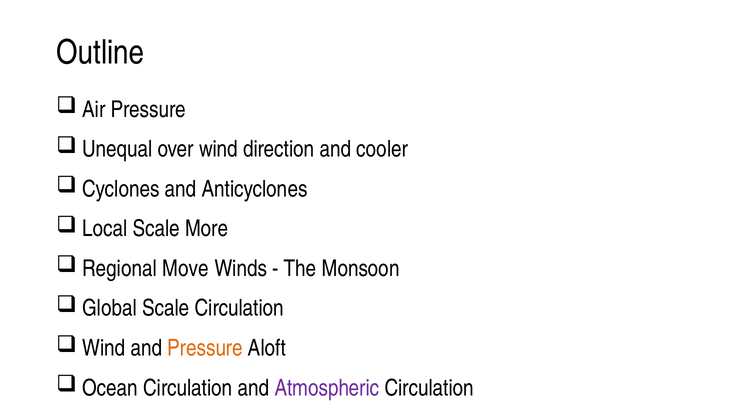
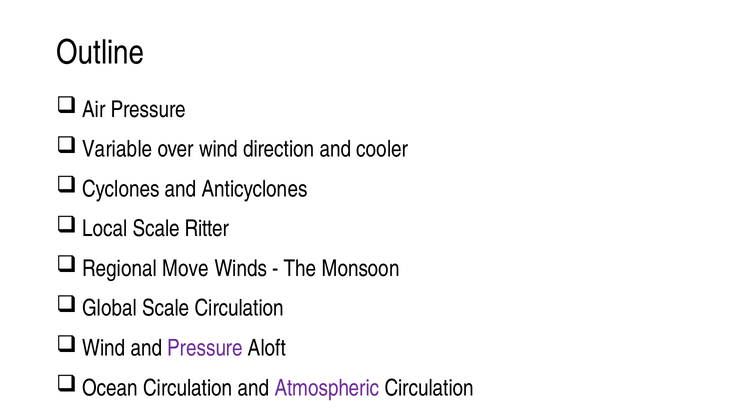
Unequal: Unequal -> Variable (117, 149)
More: More -> Ritter (207, 229)
Pressure colour: orange -> purple (205, 348)
